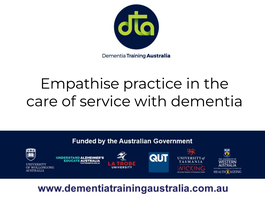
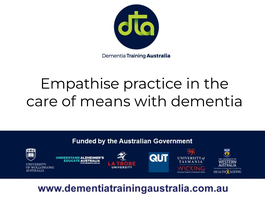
service: service -> means (105, 101)
